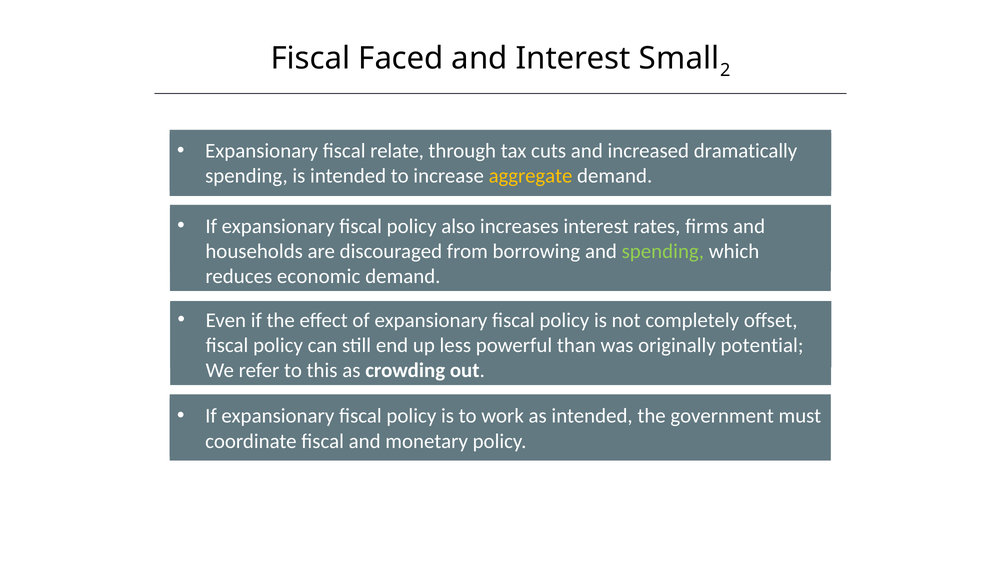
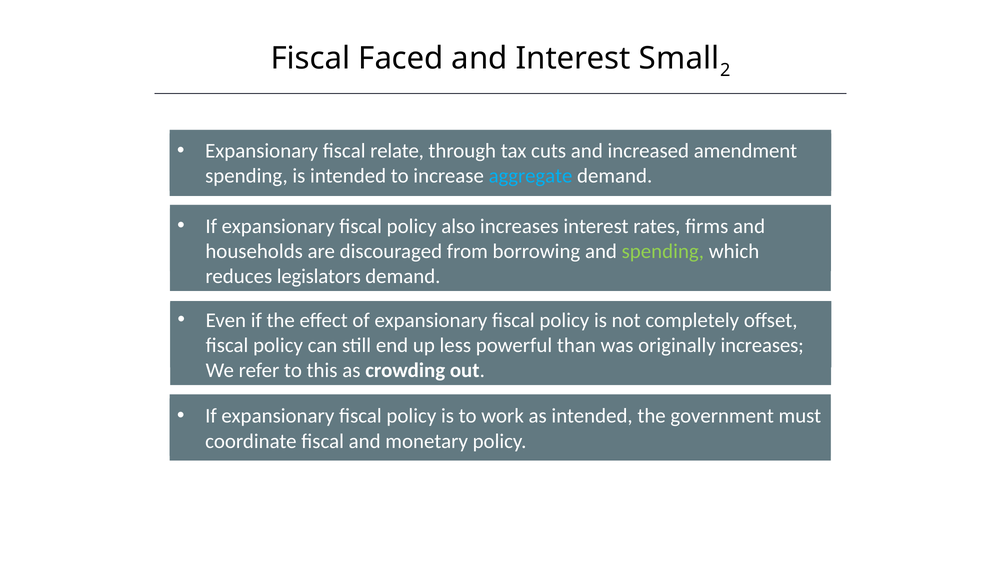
dramatically: dramatically -> amendment (745, 151)
aggregate colour: yellow -> light blue (531, 176)
economic: economic -> legislators (319, 276)
originally potential: potential -> increases (762, 345)
